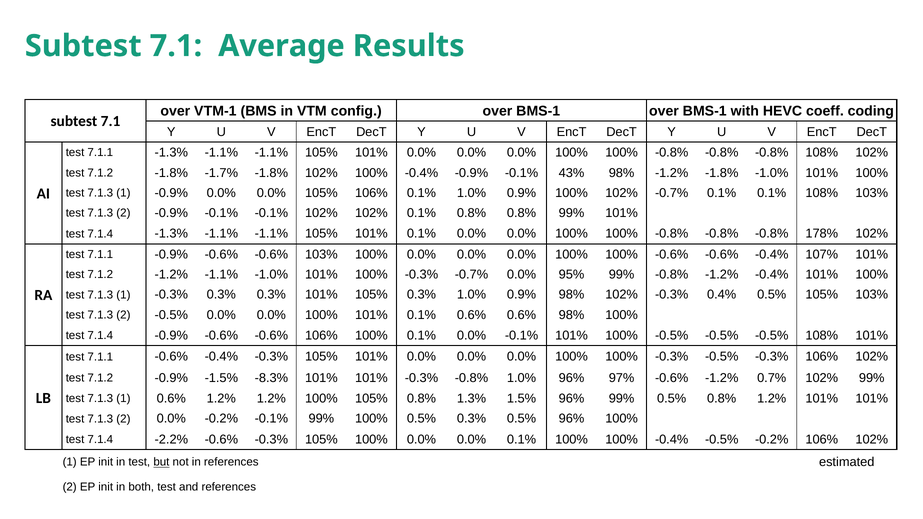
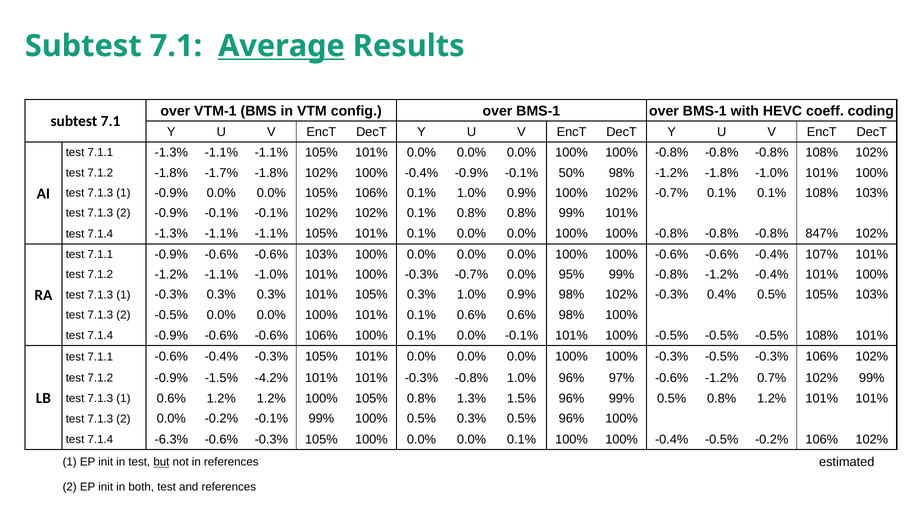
Average underline: none -> present (281, 46)
43%: 43% -> 50% (572, 173)
178%: 178% -> 847% (822, 234)
-8.3%: -8.3% -> -4.2% (271, 378)
-2.2%: -2.2% -> -6.3% (171, 440)
